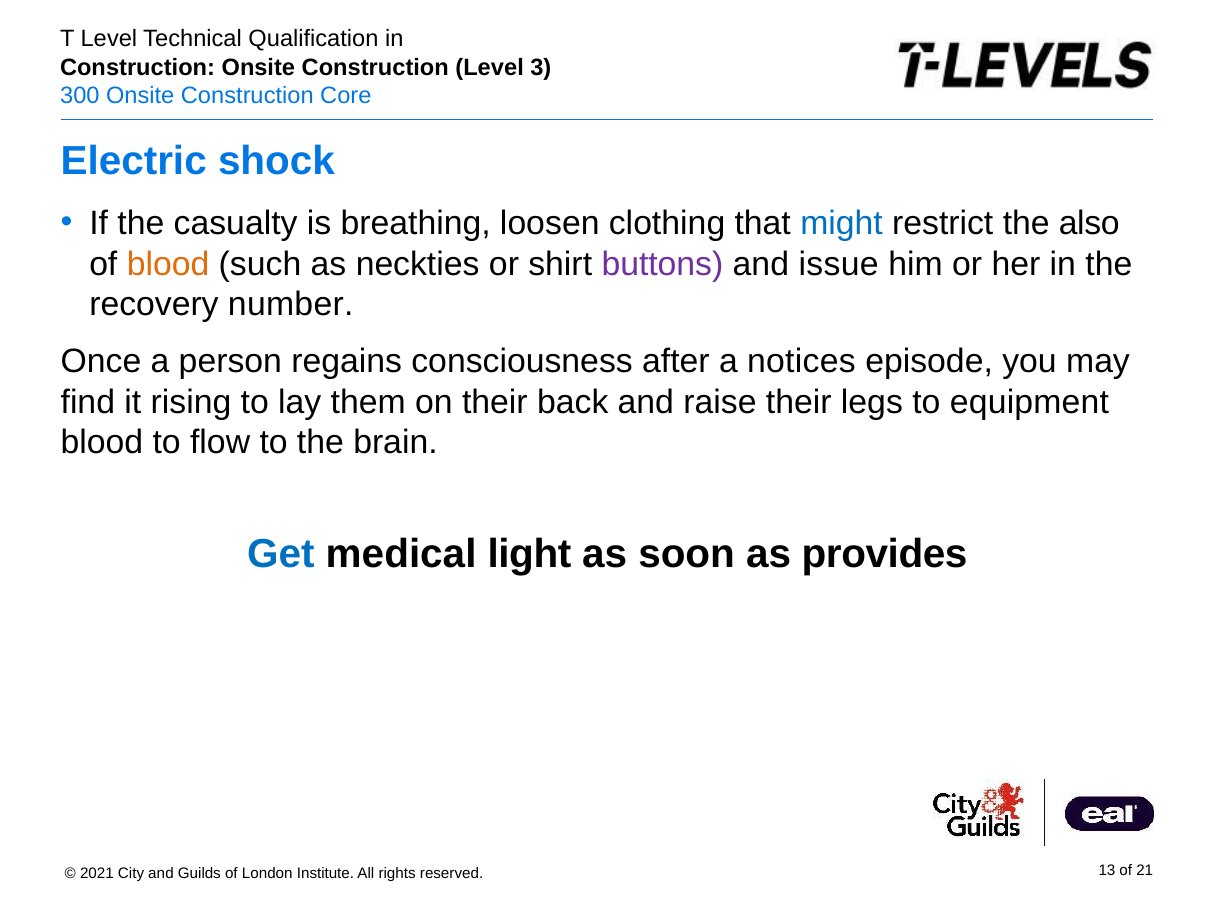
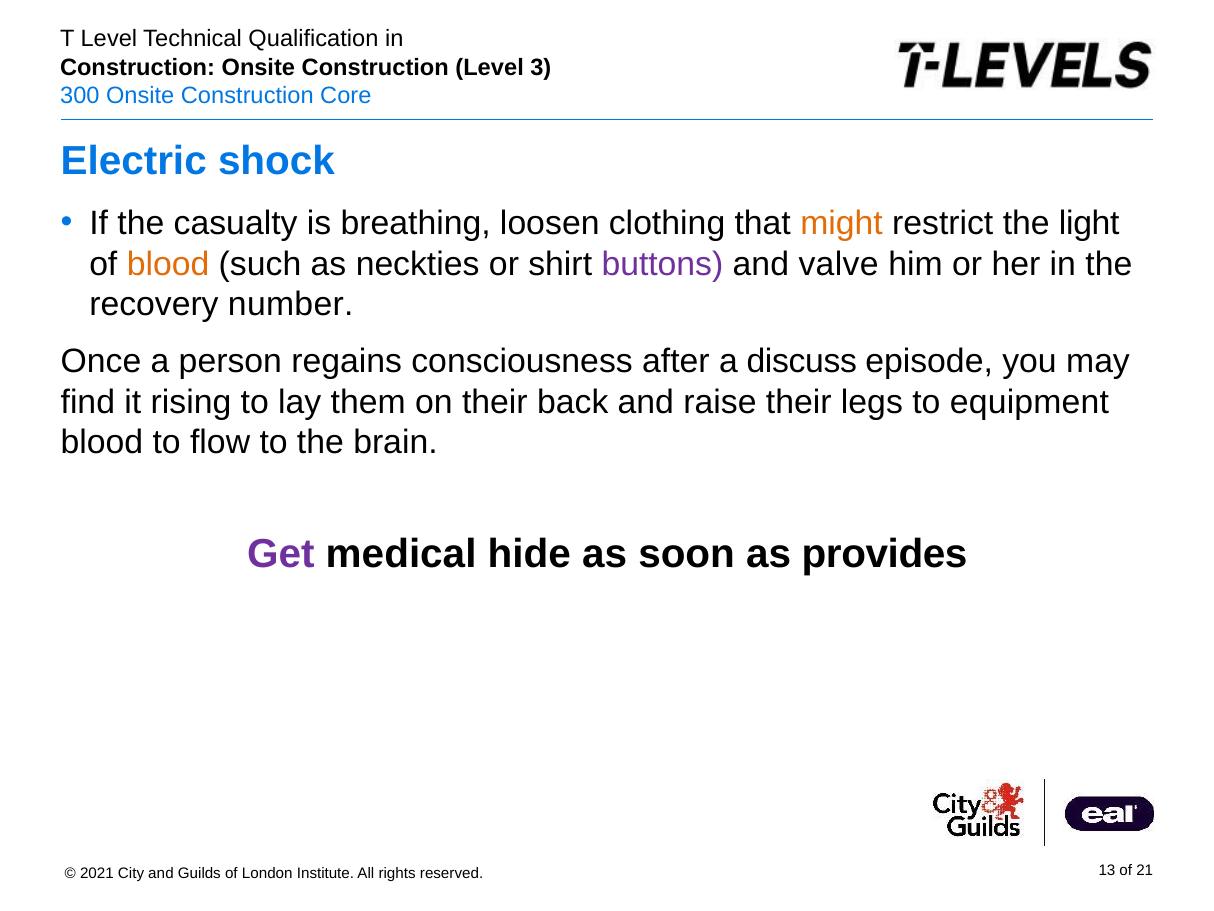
might colour: blue -> orange (842, 223)
also: also -> light (1089, 223)
issue: issue -> valve (839, 264)
notices: notices -> discuss (802, 362)
Get colour: blue -> purple (281, 554)
light: light -> hide (529, 554)
